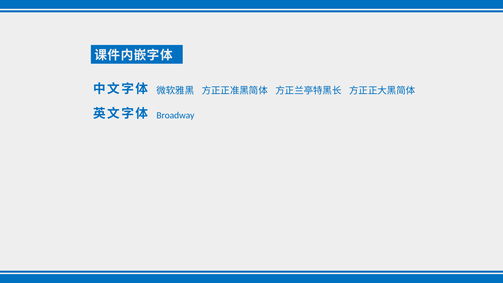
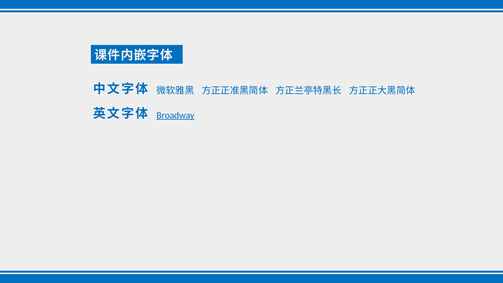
Broadway underline: none -> present (175, 115)
